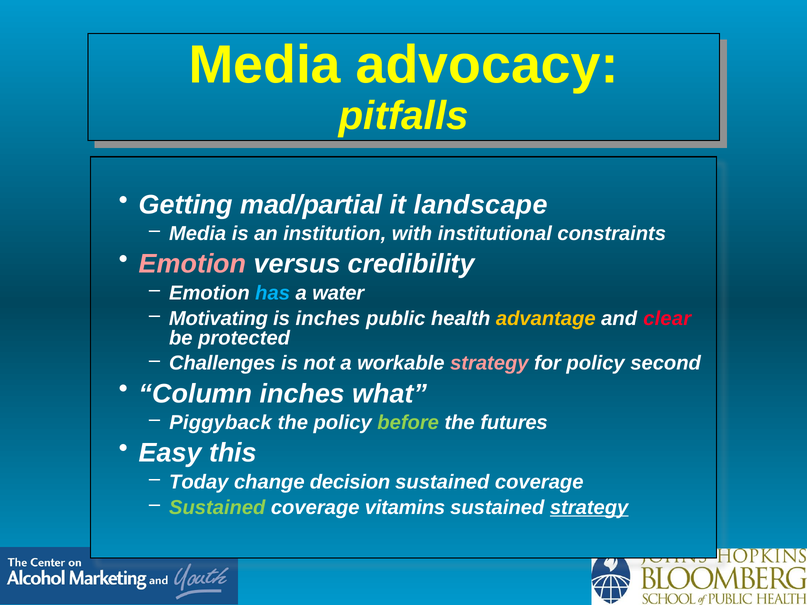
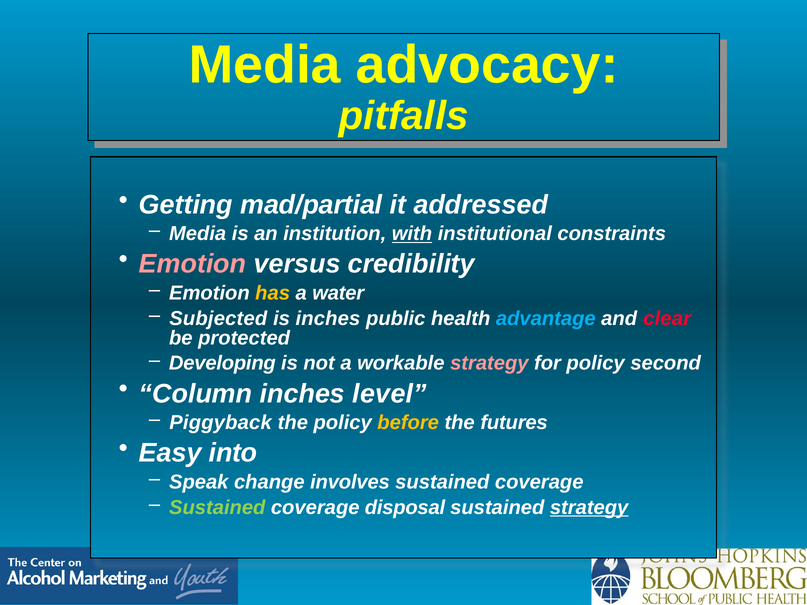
landscape: landscape -> addressed (481, 205)
with underline: none -> present (412, 234)
has colour: light blue -> yellow (273, 293)
Motivating: Motivating -> Subjected (218, 319)
advantage colour: yellow -> light blue (546, 319)
Challenges: Challenges -> Developing (222, 363)
what: what -> level (390, 394)
before colour: light green -> yellow (408, 423)
this: this -> into (233, 453)
Today: Today -> Speak (199, 482)
decision: decision -> involves (350, 482)
vitamins: vitamins -> disposal (405, 508)
